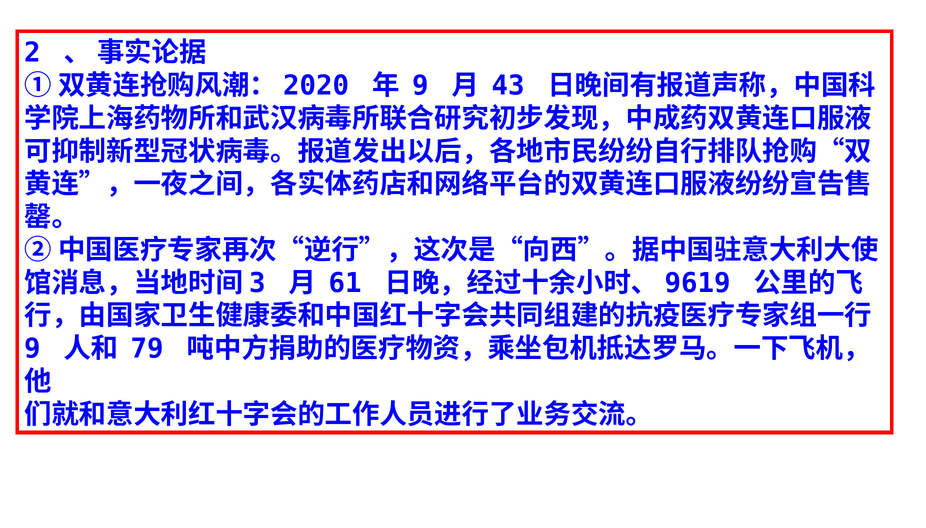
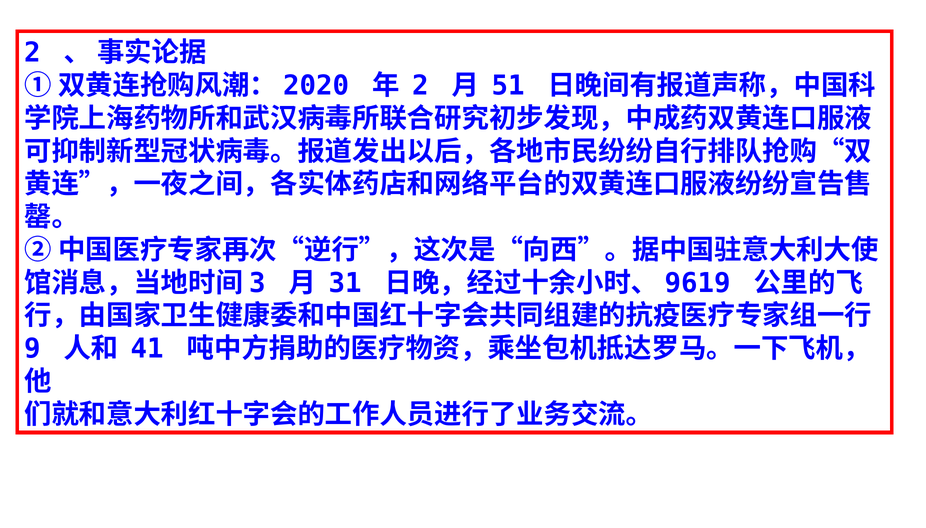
9: 9 -> 2 (421, 86)
43: 43 -> 51 (508, 86)
61: 61 -> 31 (345, 283)
79: 79 -> 41 (147, 349)
